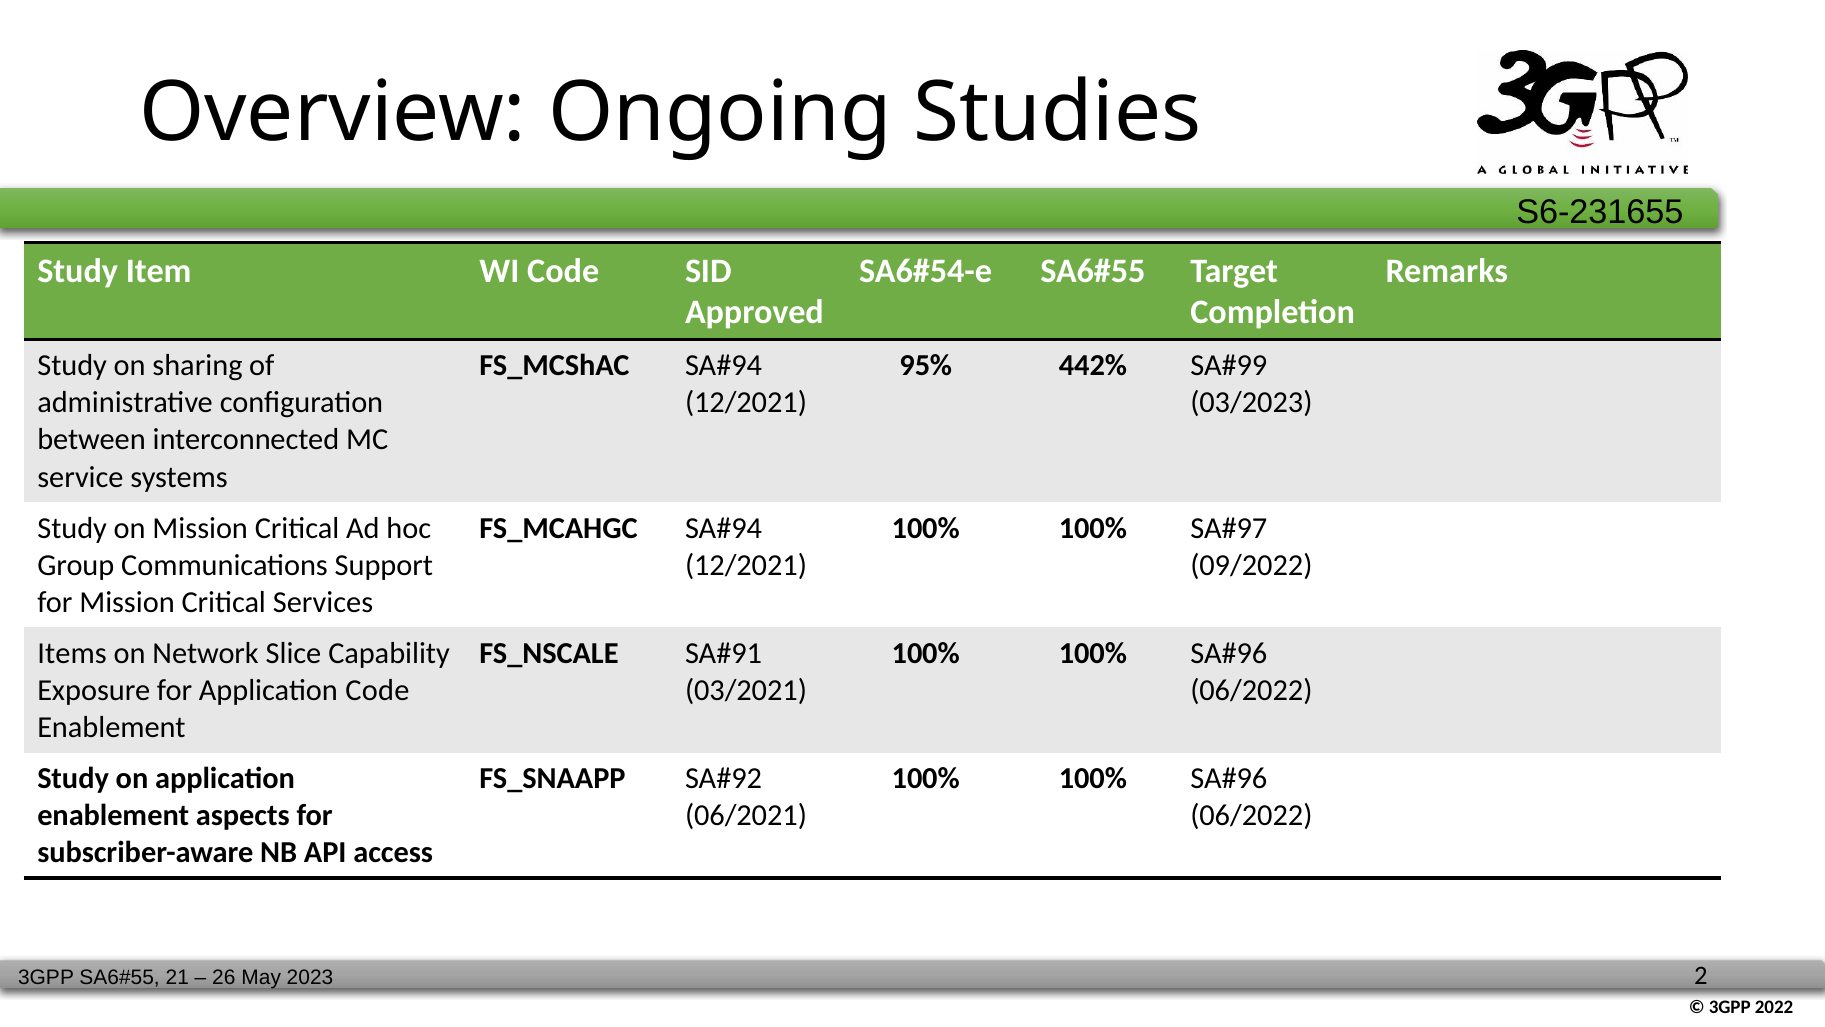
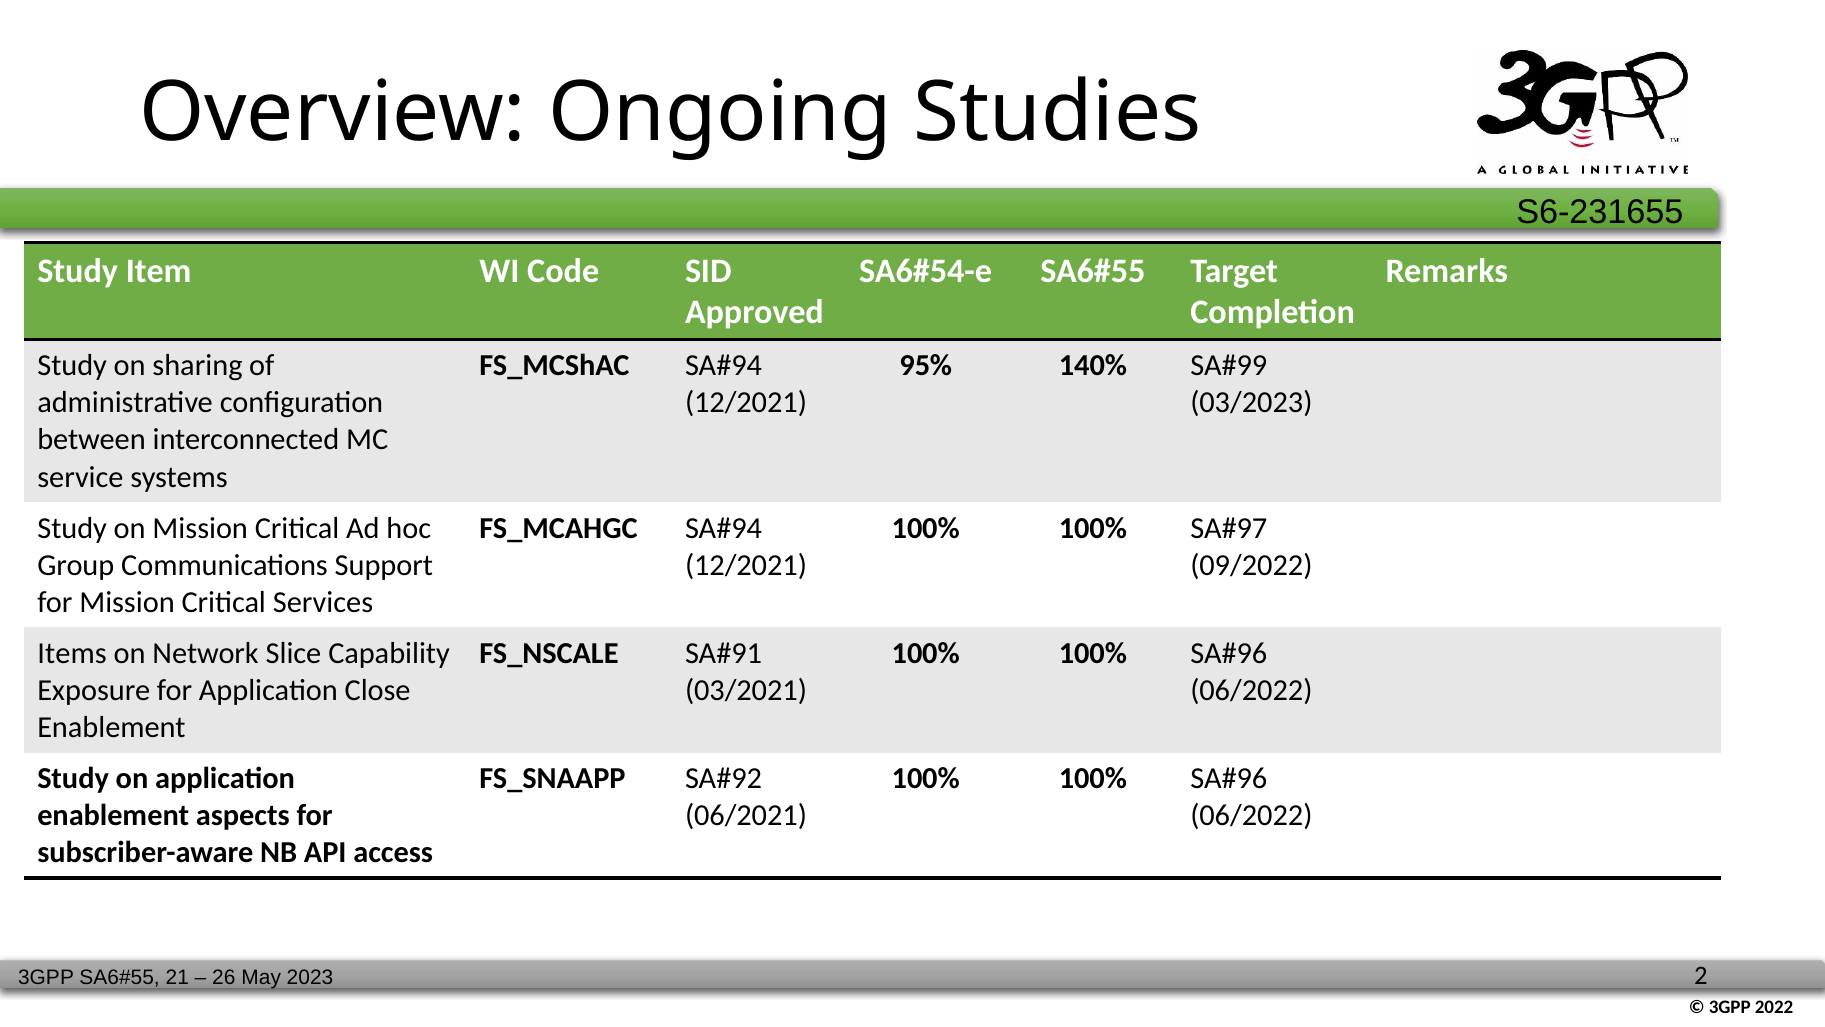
442%: 442% -> 140% (1093, 365)
Application Code: Code -> Close (378, 690)
